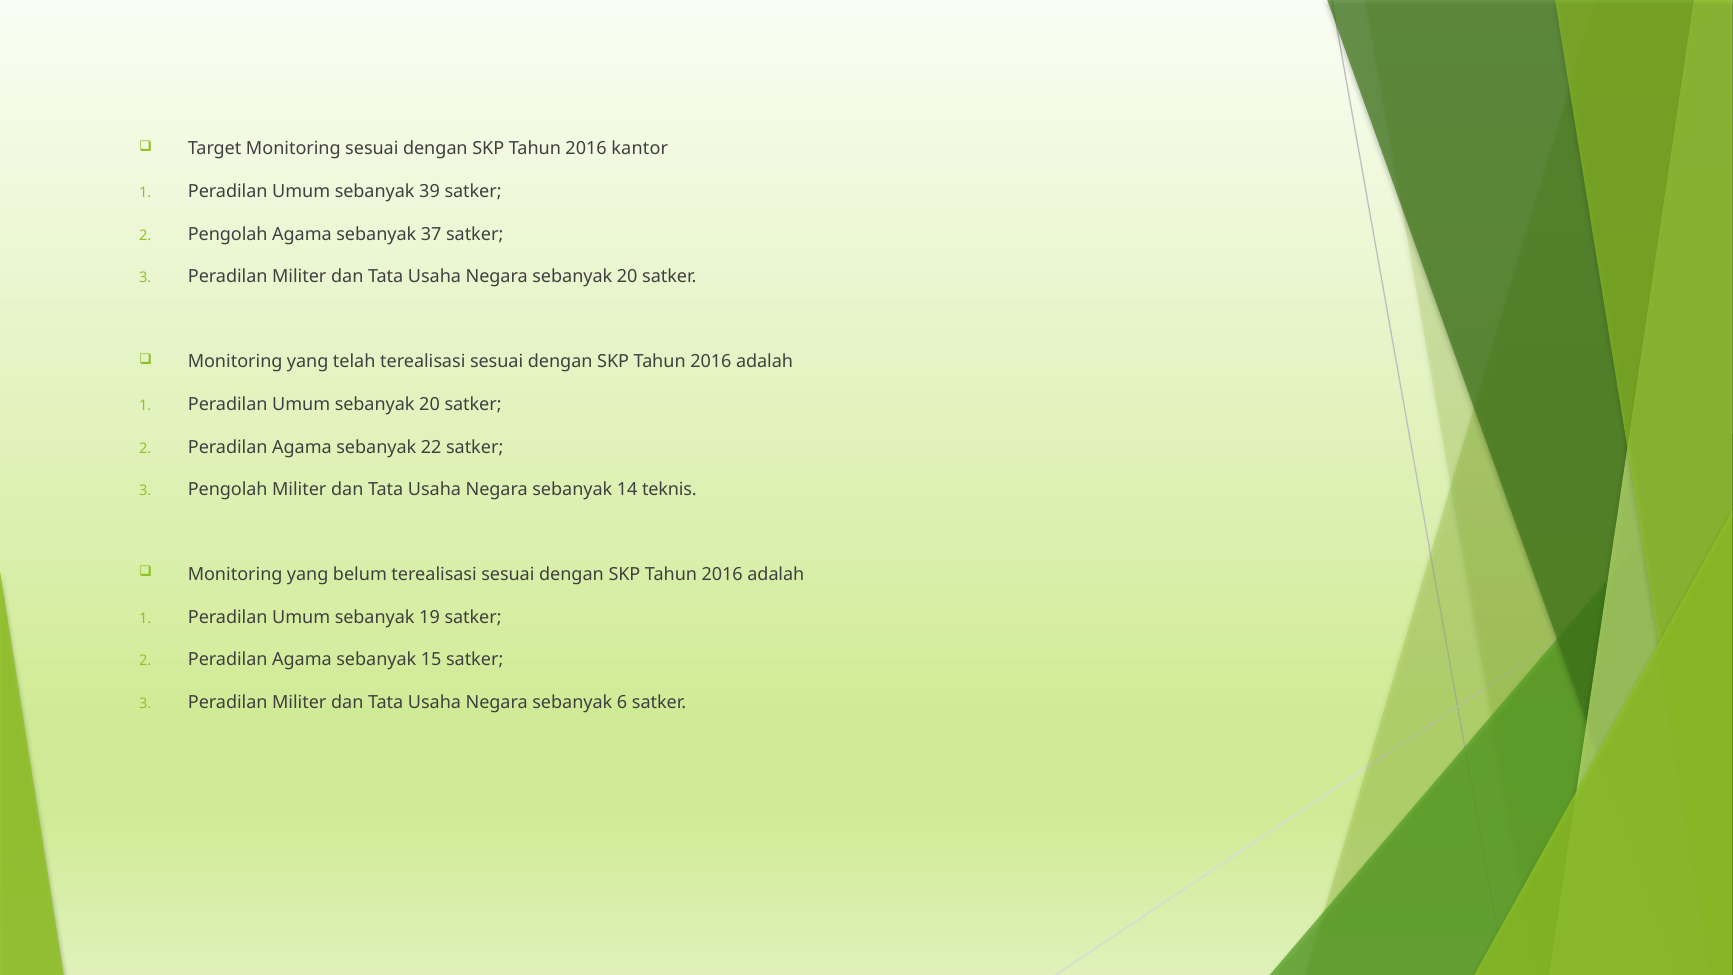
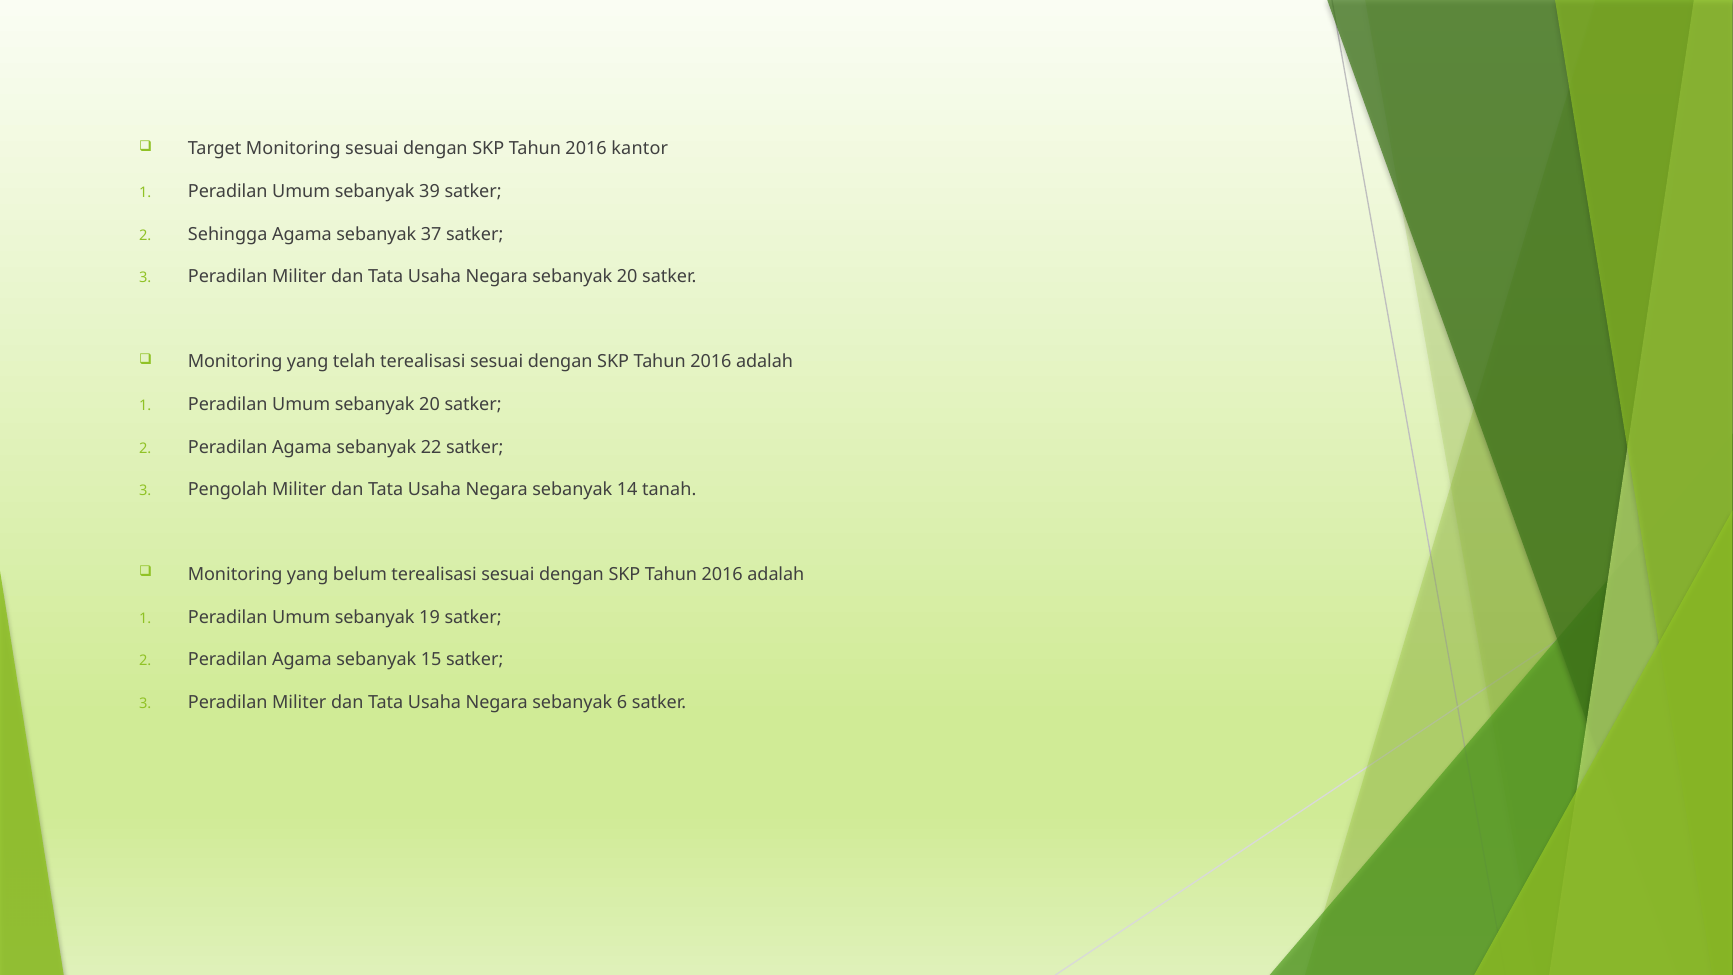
Pengolah: Pengolah -> Sehingga (228, 234)
teknis: teknis -> tanah (669, 490)
